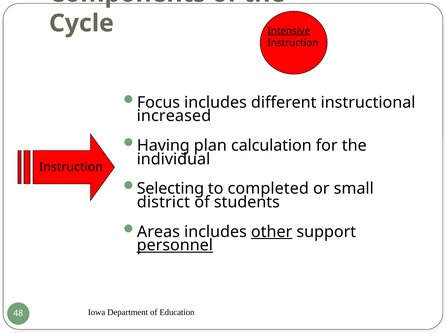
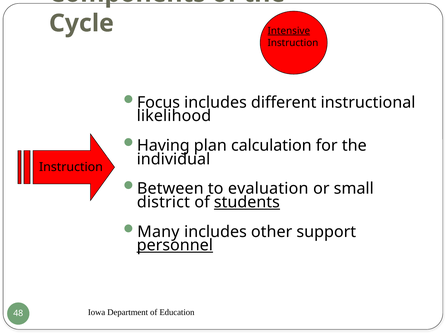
increased: increased -> likelihood (174, 116)
Selecting: Selecting -> Between (170, 189)
completed: completed -> evaluation (268, 189)
students underline: none -> present (247, 202)
Areas: Areas -> Many (158, 232)
other underline: present -> none (272, 232)
